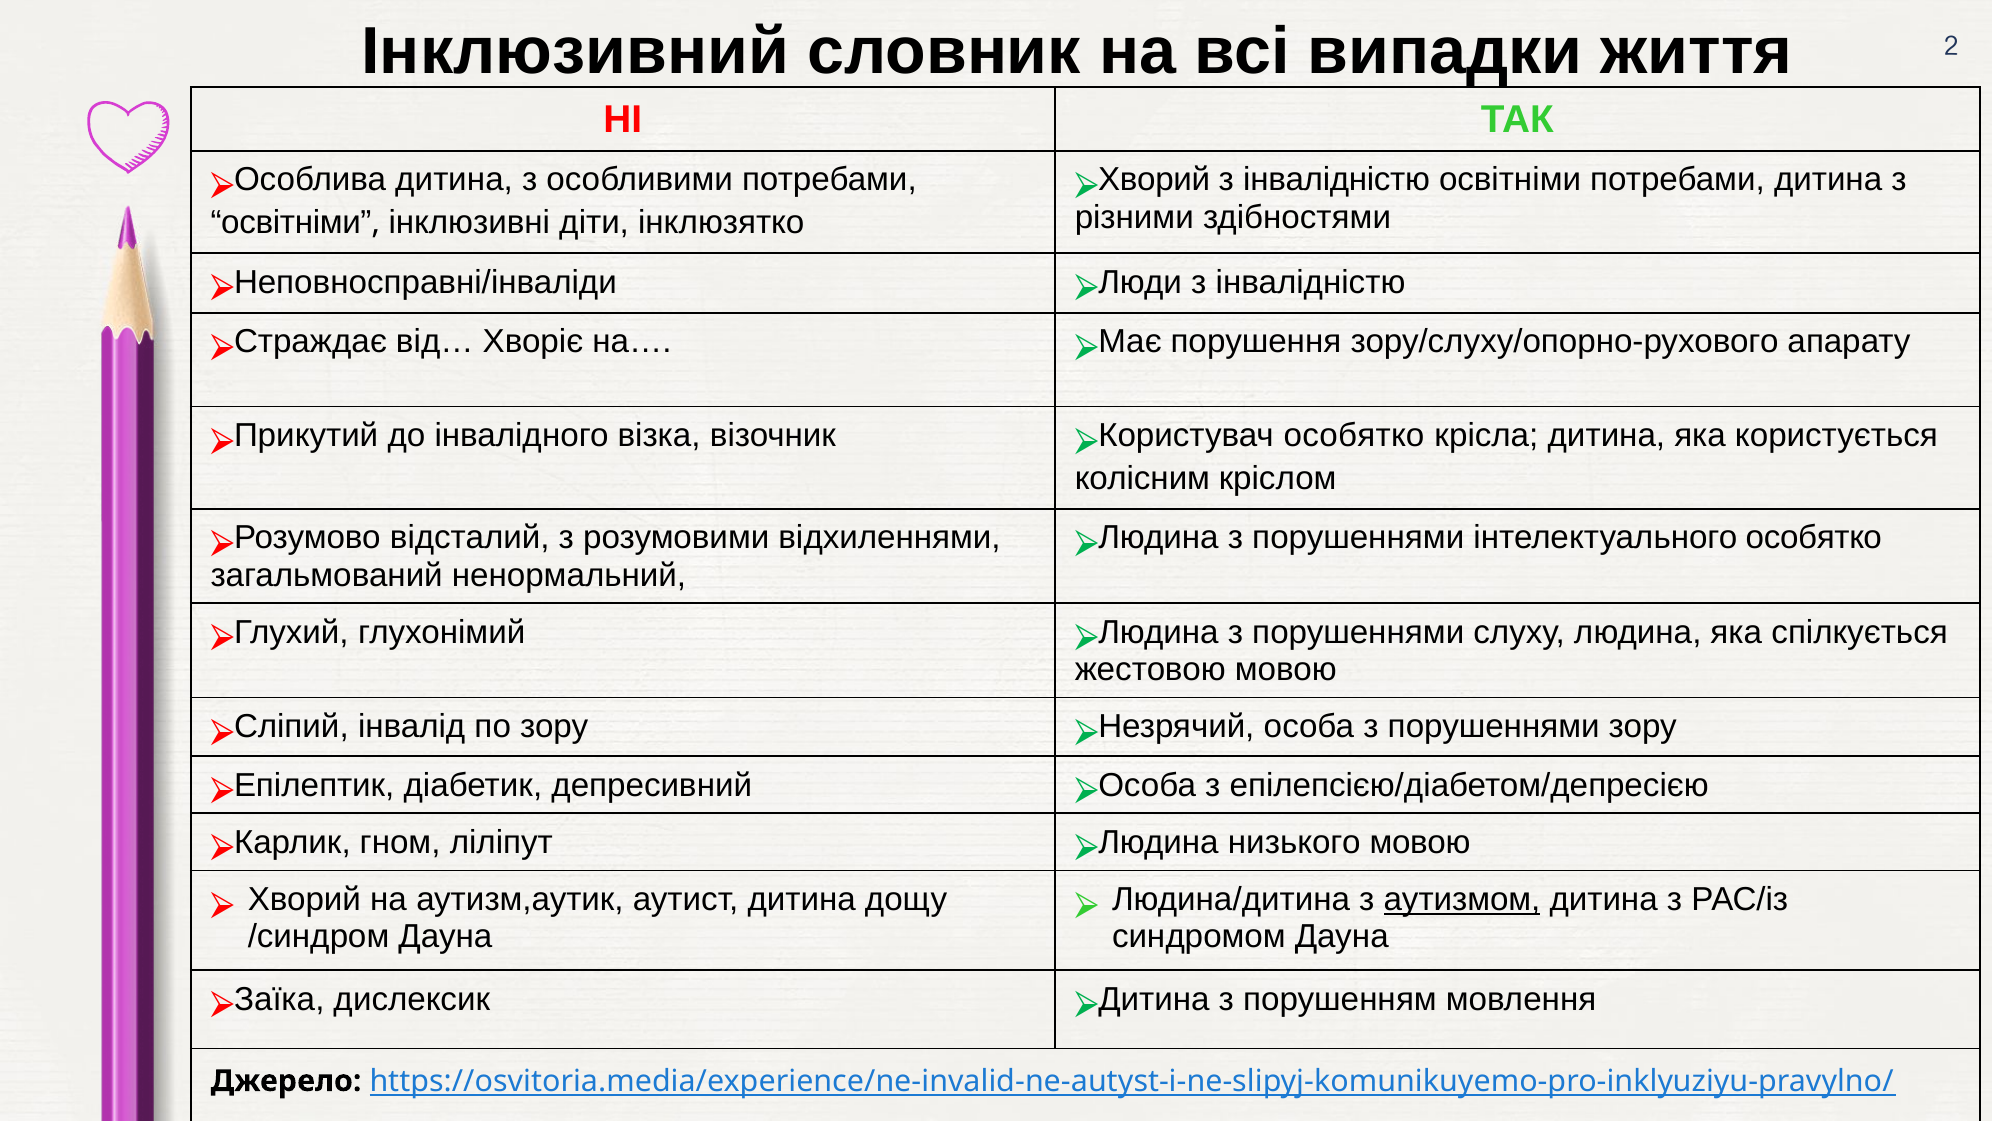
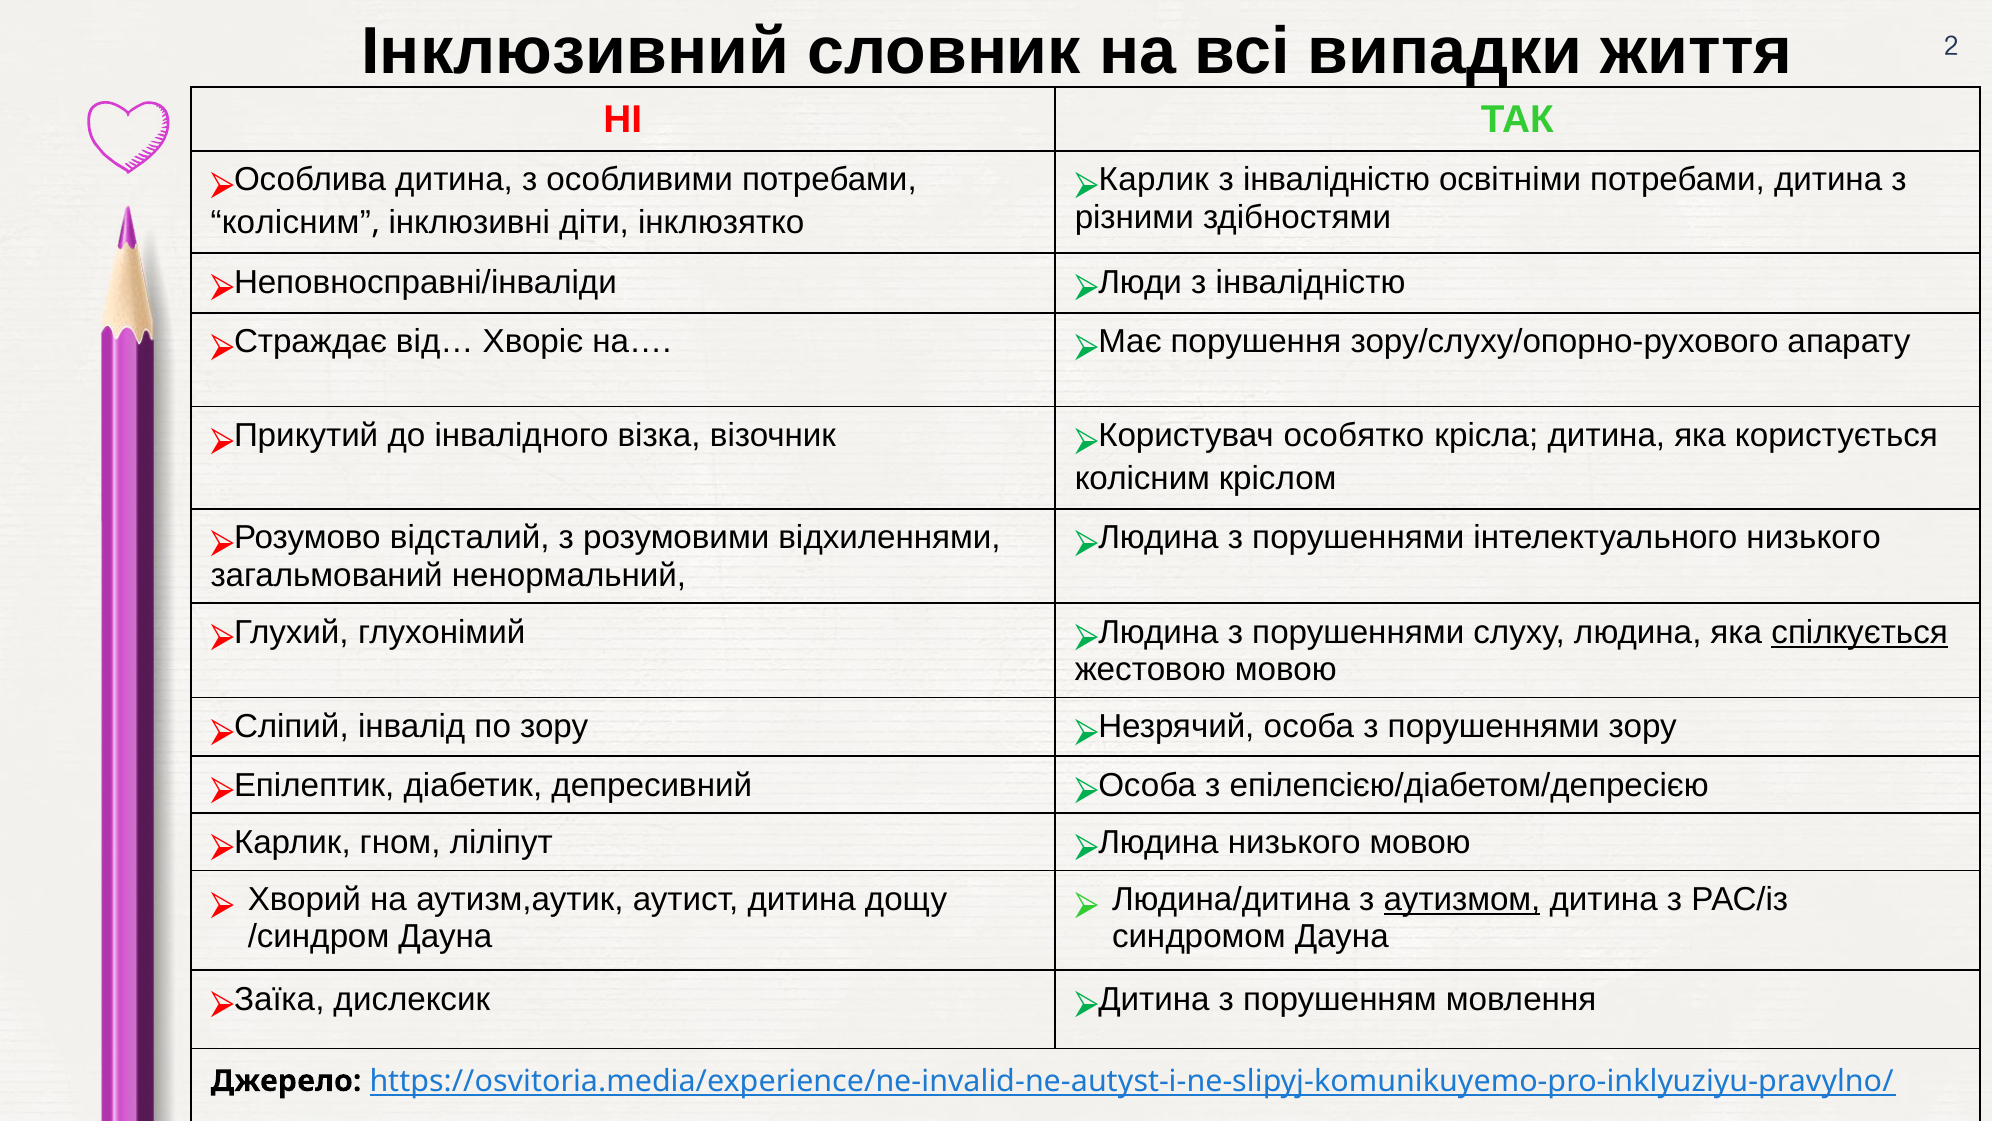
Хворий: Хворий -> Карлик (1154, 180)
освітніми: освітніми -> колісним (291, 222)
інтелектуального особятко: особятко -> низького (1814, 538)
спілкується underline: none -> present (1860, 632)
